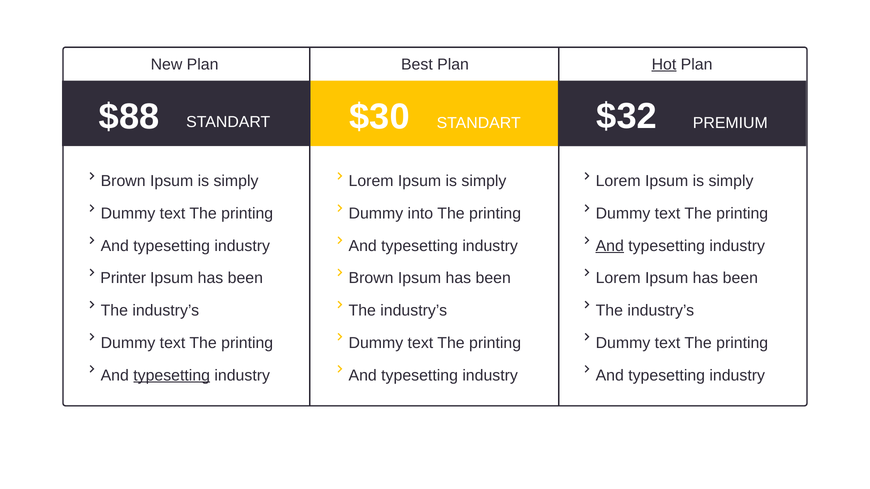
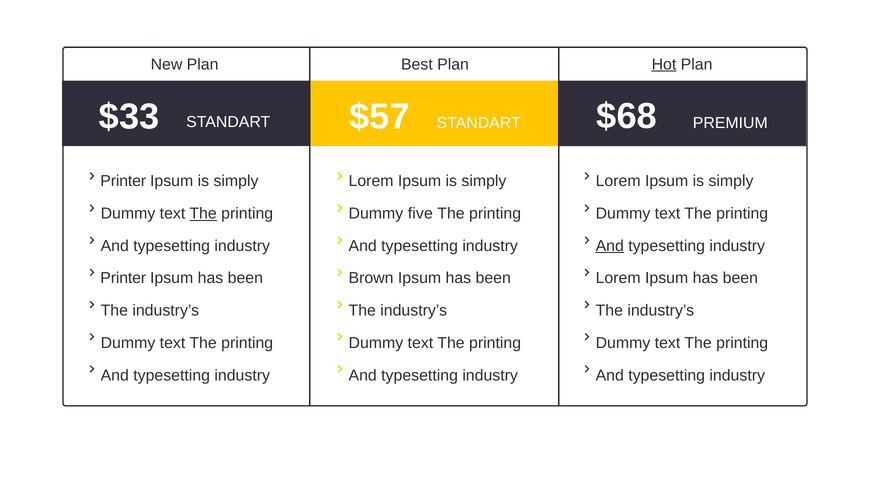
$88: $88 -> $33 (129, 117)
$30: $30 -> $57 (380, 117)
$32: $32 -> $68 (627, 116)
Brown: Brown -> Printer (123, 181)
The underline: none -> present (203, 214)
into: into -> five (420, 214)
typesetting underline: present -> none (172, 376)
